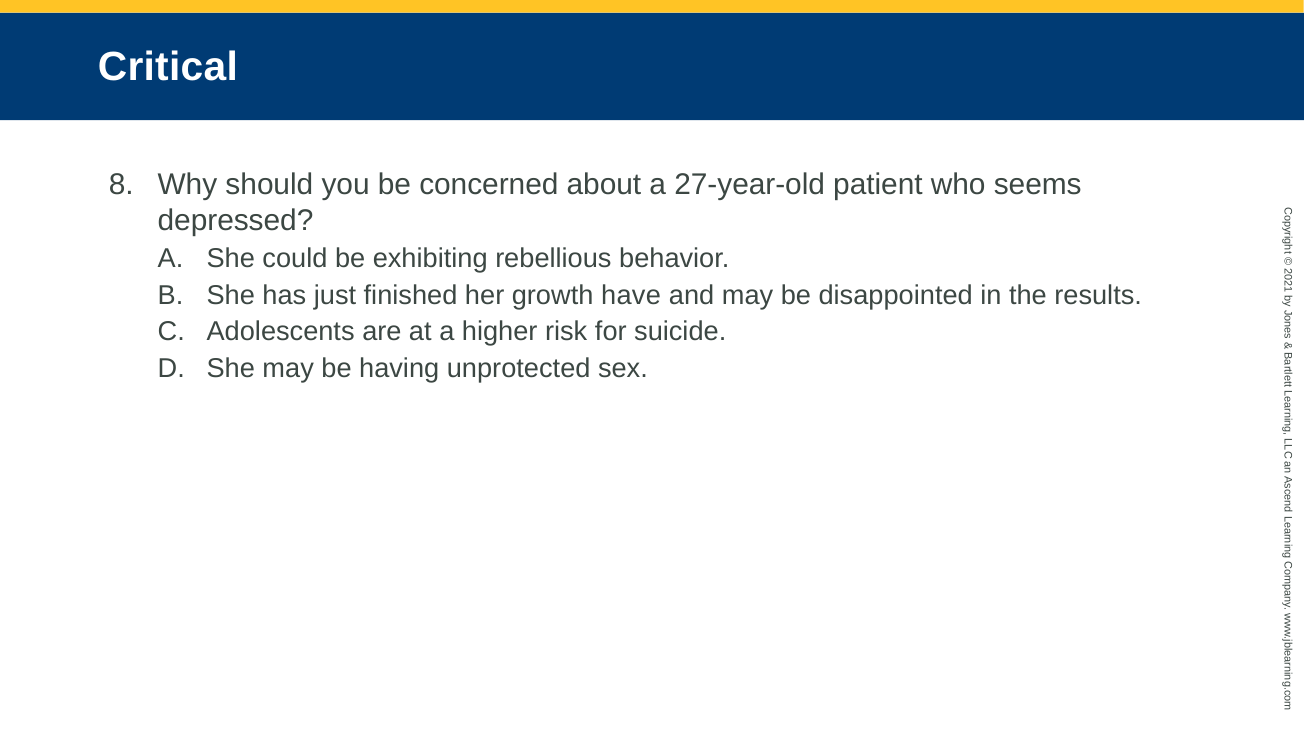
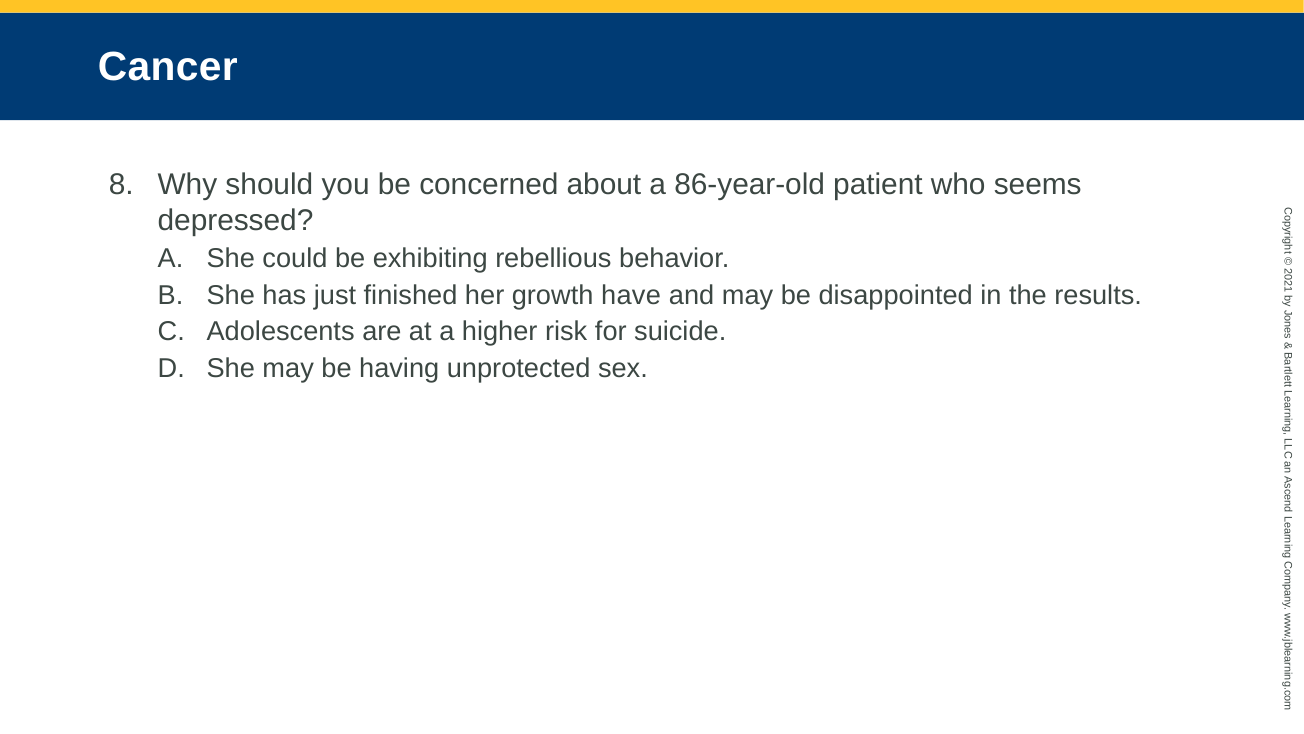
Critical: Critical -> Cancer (168, 67)
27-year-old: 27-year-old -> 86-year-old (750, 184)
